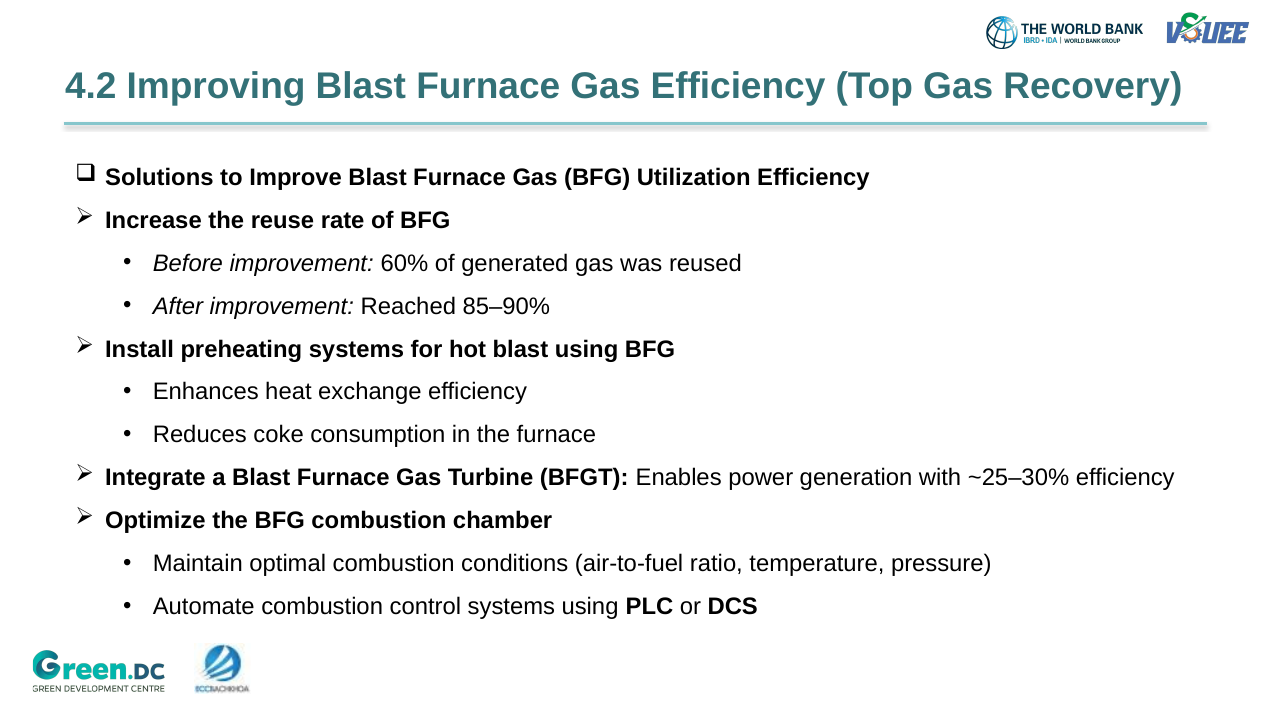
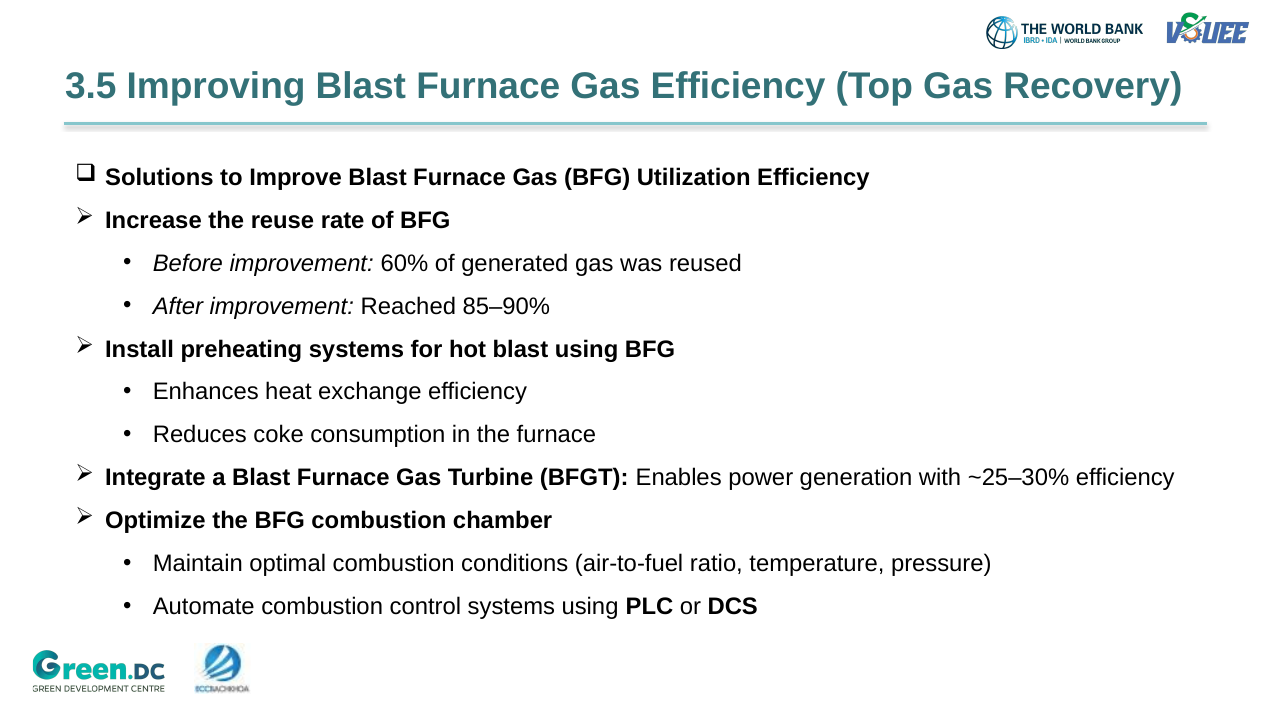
4.2: 4.2 -> 3.5 (91, 87)
